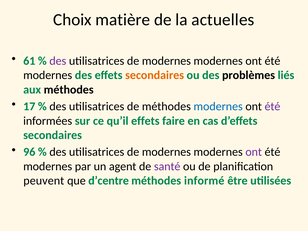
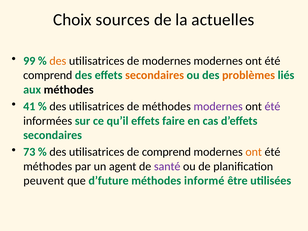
matière: matière -> sources (123, 20)
61: 61 -> 99 (29, 61)
des colour: purple -> orange (58, 61)
modernes: modernes -> comprend (48, 75)
problèmes colour: black -> orange (249, 75)
17: 17 -> 41 (29, 106)
modernes colour: blue -> purple (218, 106)
96: 96 -> 73 (29, 152)
modernes: modernes -> comprend (166, 152)
ont colour: purple -> orange (254, 152)
modernes: modernes -> méthodes (48, 166)
d’centre: d’centre -> d’future (109, 181)
